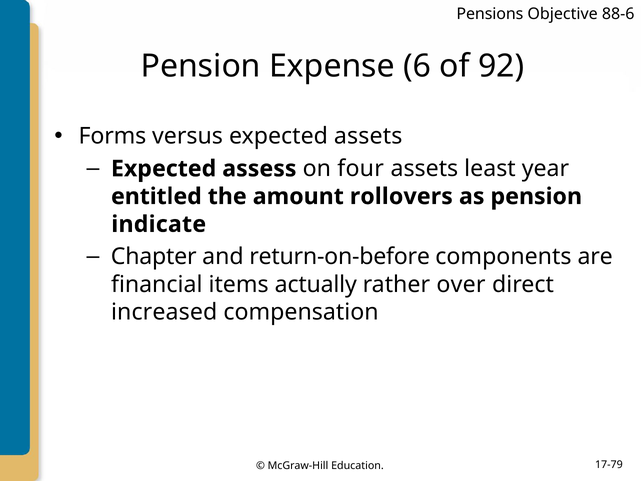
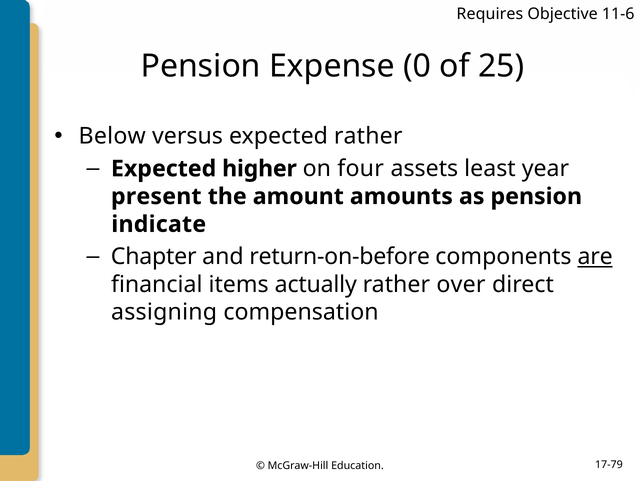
Pensions: Pensions -> Requires (490, 14)
88-6: 88-6 -> 11-6 (618, 14)
6: 6 -> 0 (417, 66)
92: 92 -> 25 (501, 66)
Forms: Forms -> Below (112, 136)
expected assets: assets -> rather (368, 136)
assess: assess -> higher (259, 169)
entitled: entitled -> present (156, 196)
rollovers: rollovers -> amounts (401, 196)
are underline: none -> present (595, 257)
increased: increased -> assigning (164, 312)
